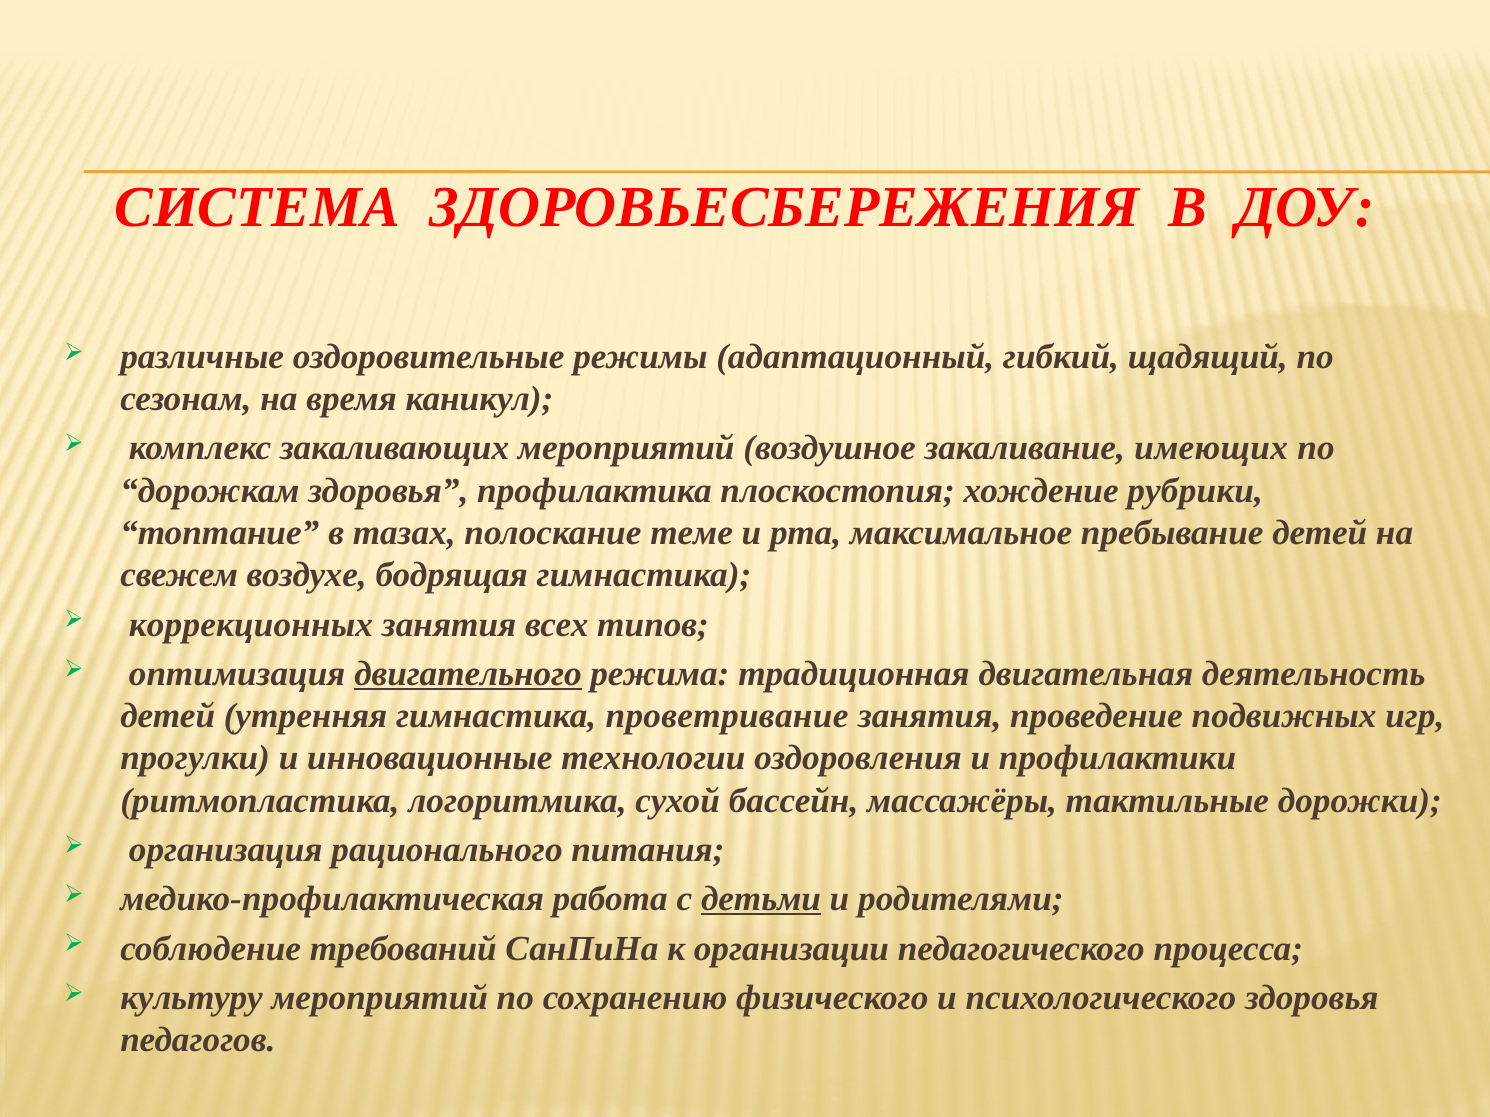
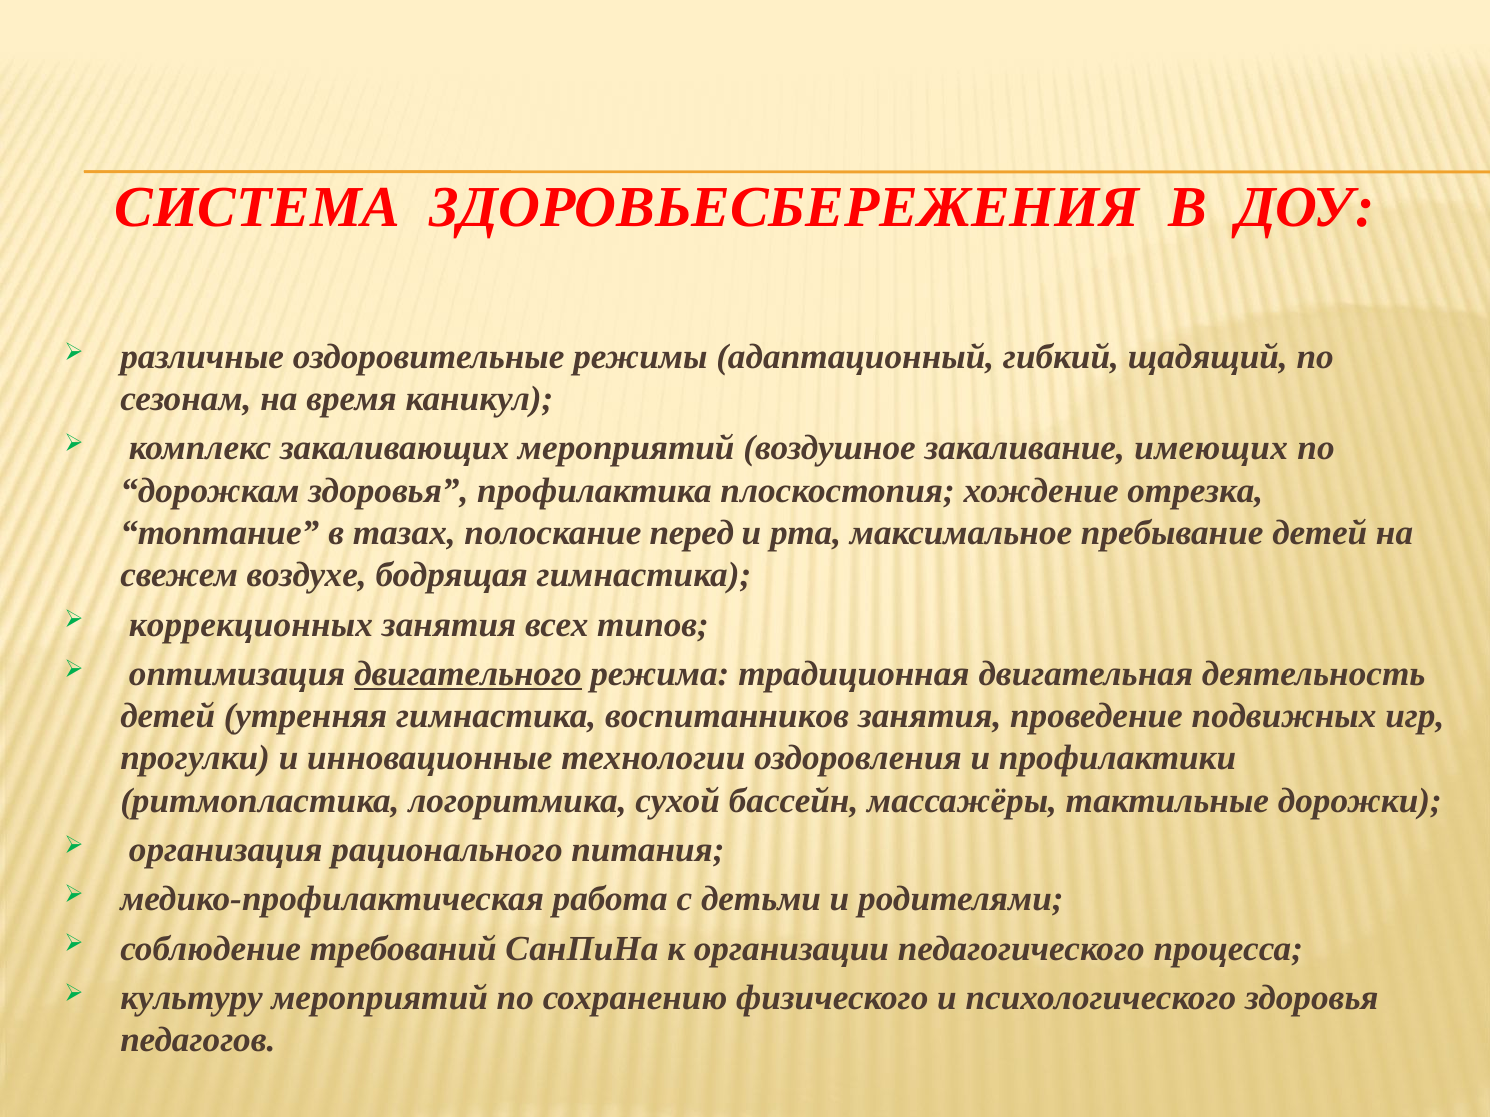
рубрики: рубрики -> отрезка (1195, 491)
теме: теме -> перед (692, 533)
проветривание: проветривание -> воспитанников (727, 716)
детьми underline: present -> none (761, 900)
